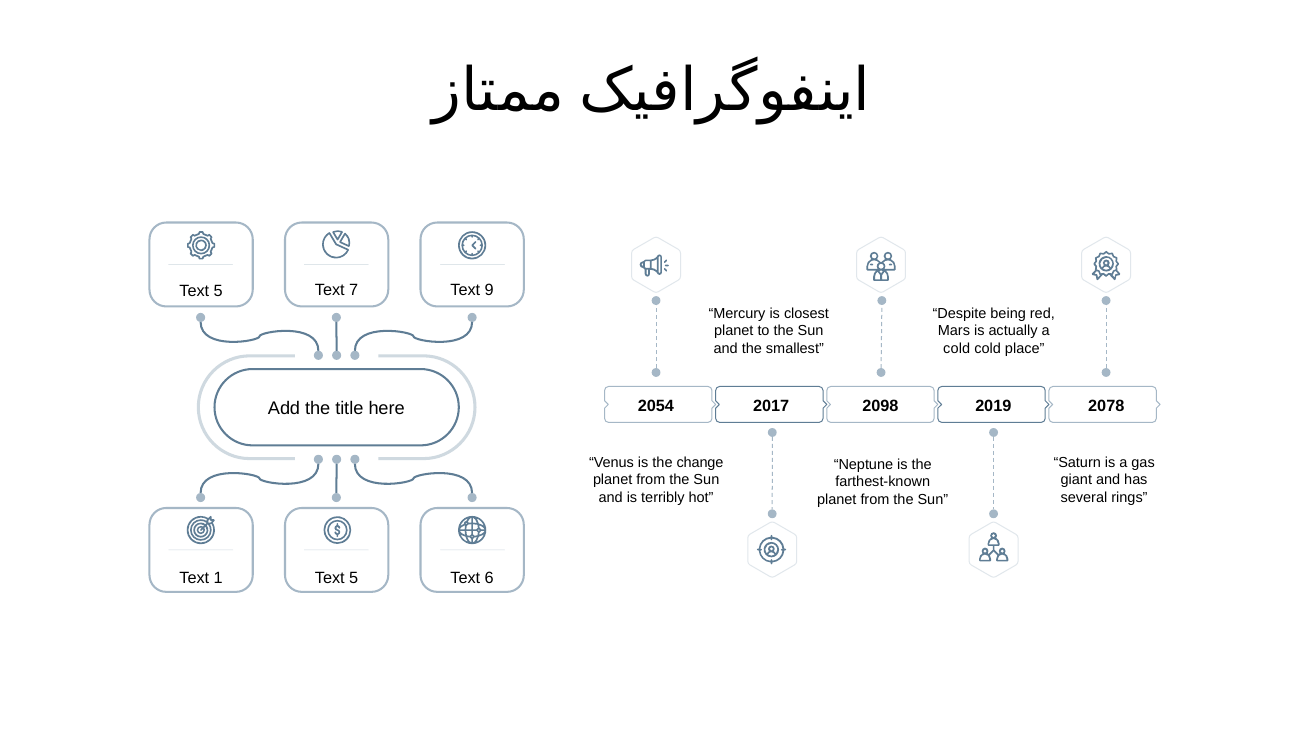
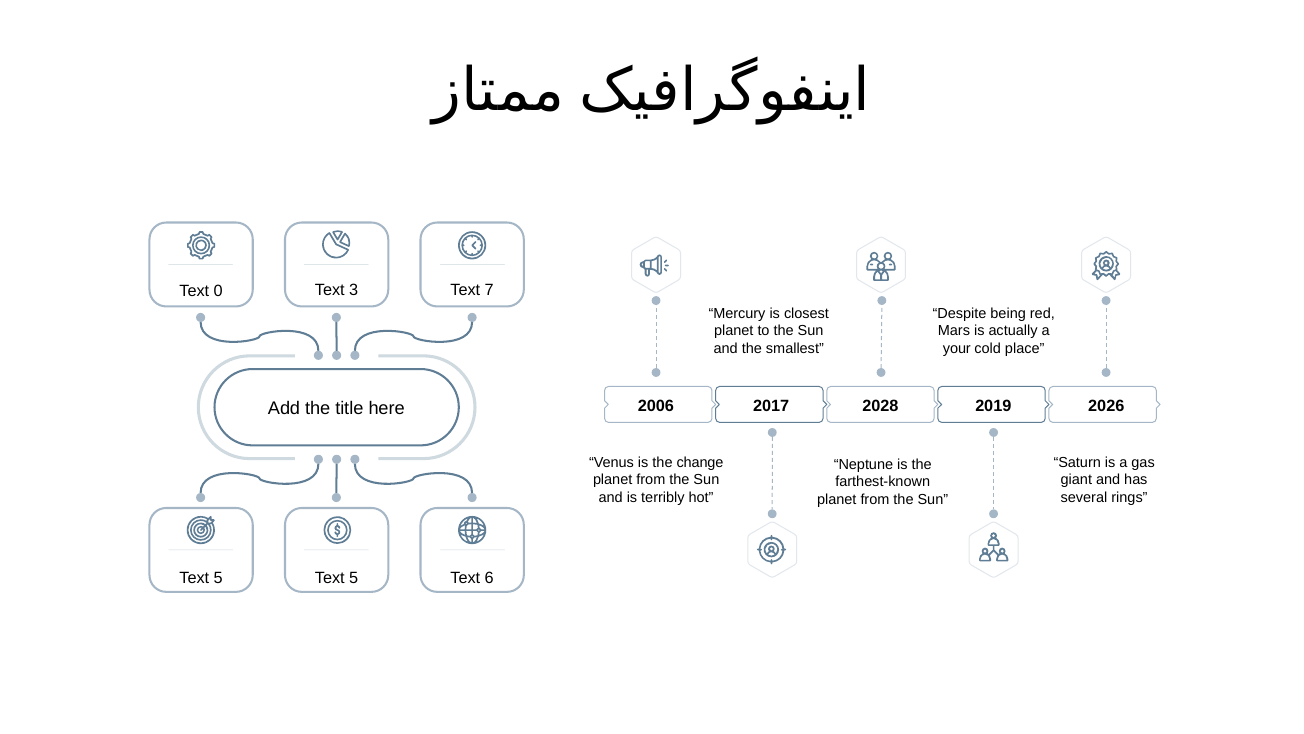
5: 5 -> 0 (218, 290)
7: 7 -> 3 (354, 290)
9: 9 -> 7 (489, 290)
cold: cold -> your (957, 348)
2054: 2054 -> 2006 (656, 405)
2098: 2098 -> 2028 (880, 405)
2078: 2078 -> 2026 (1106, 405)
1: 1 -> 5 (218, 577)
